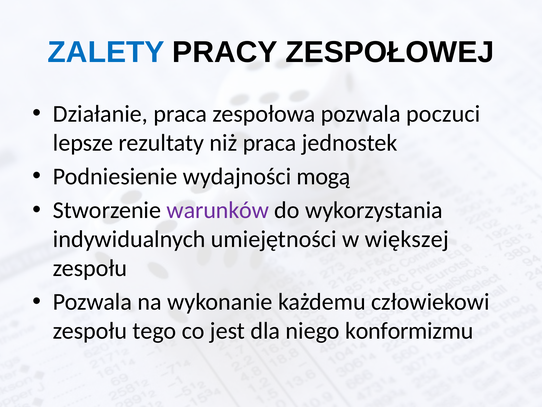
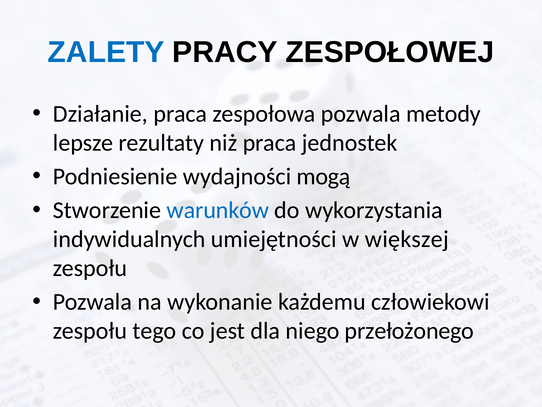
poczuci: poczuci -> metody (443, 114)
warunków colour: purple -> blue (218, 210)
konformizmu: konformizmu -> przełożonego (409, 331)
